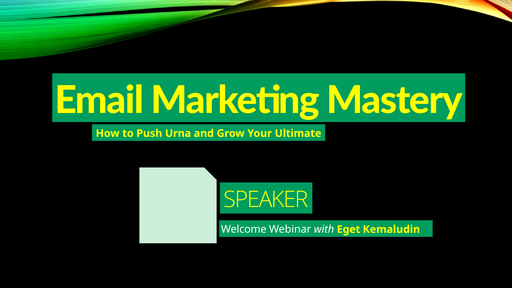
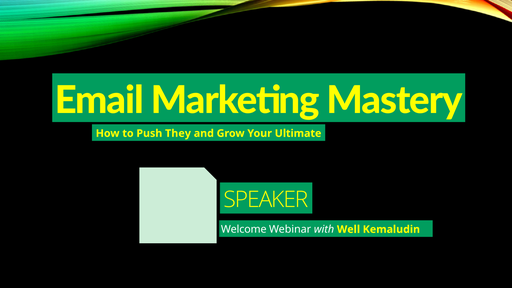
Urna: Urna -> They (178, 133)
Eget: Eget -> Well (348, 229)
